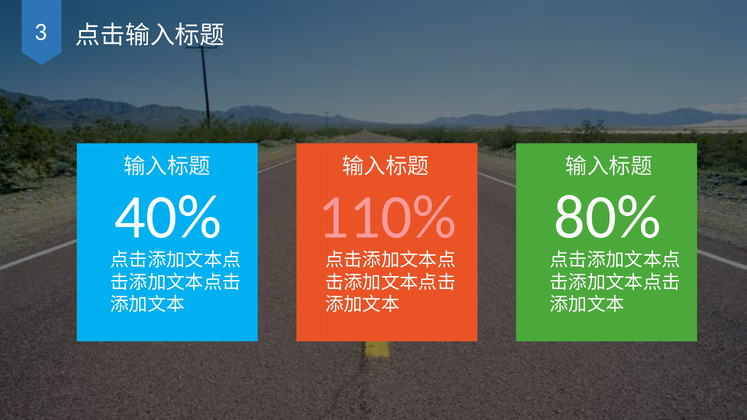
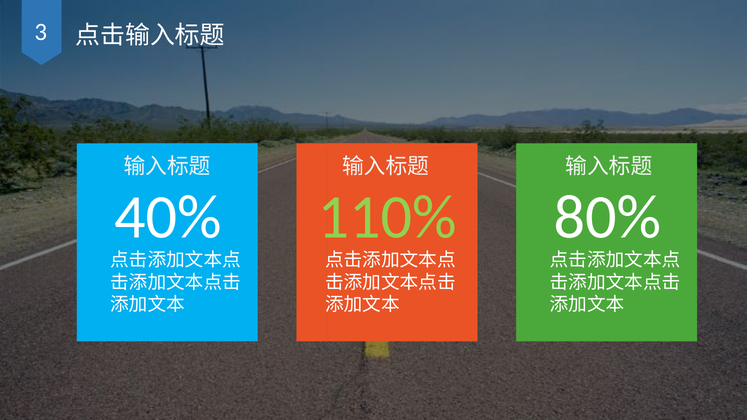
110% colour: pink -> light green (387, 217)
